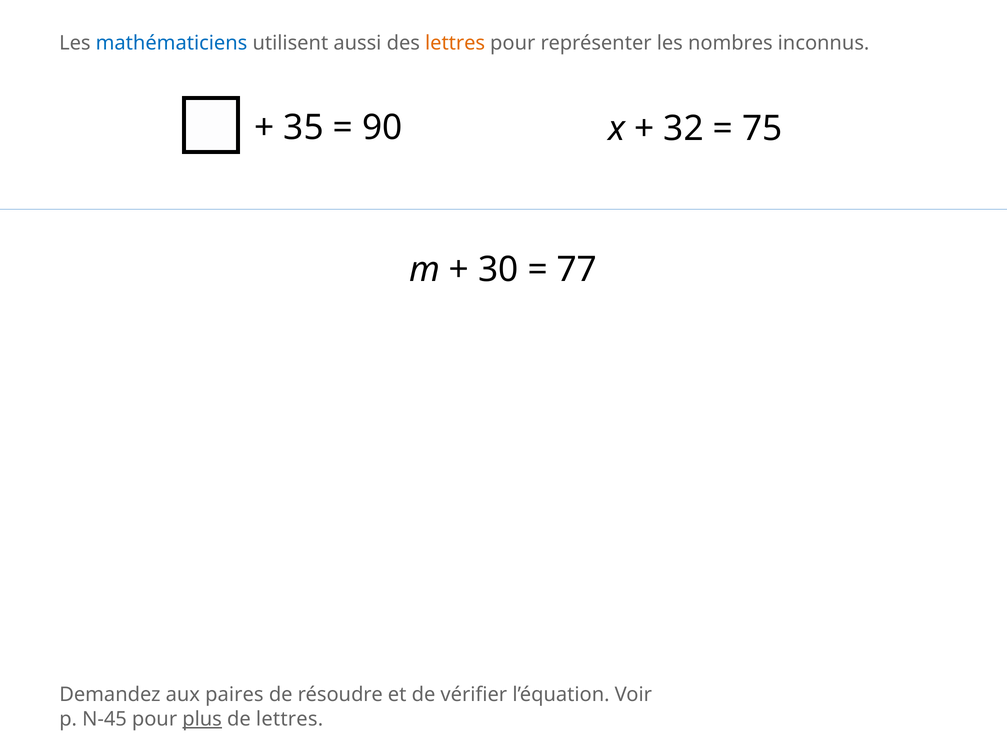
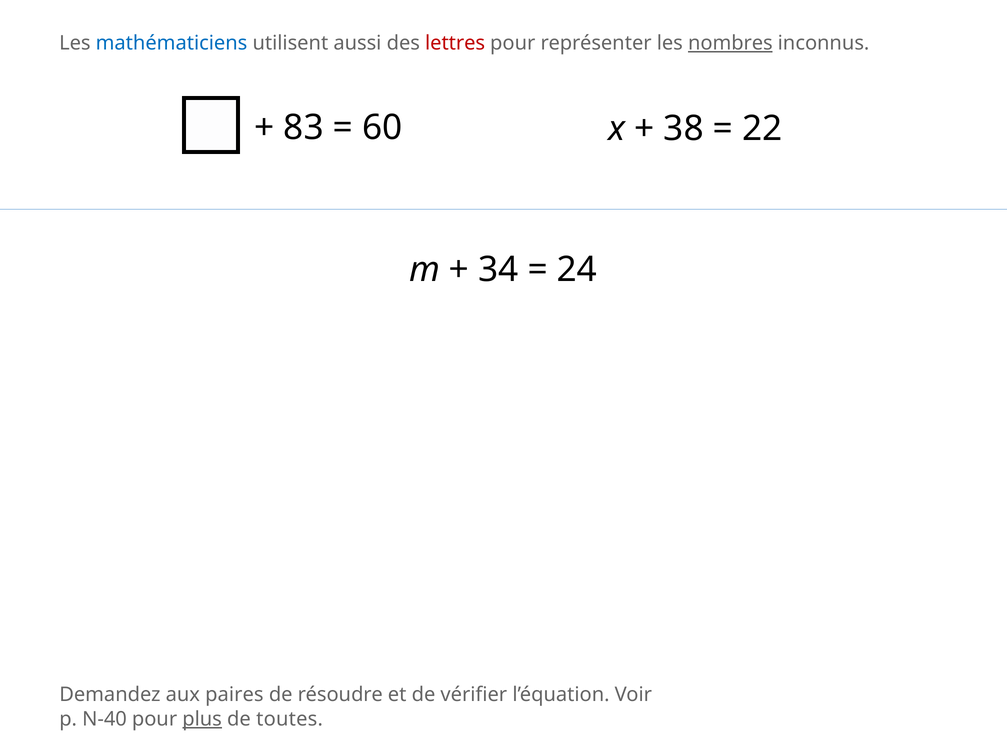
lettres colour: orange -> red (455, 43)
nombres underline: none -> present (730, 43)
35: 35 -> 83 (304, 127)
90: 90 -> 60 (382, 127)
32: 32 -> 38 (684, 129)
75: 75 -> 22 (762, 129)
30: 30 -> 34 (498, 270)
77: 77 -> 24 (577, 270)
N-45: N-45 -> N-40 (105, 719)
de lettres: lettres -> toutes (290, 719)
